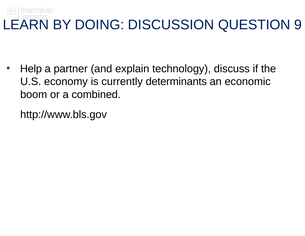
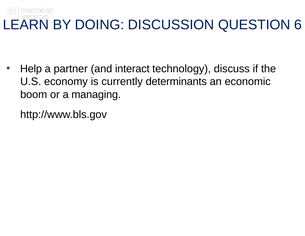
9: 9 -> 6 (298, 25)
explain: explain -> interact (132, 69)
combined: combined -> managing (96, 95)
